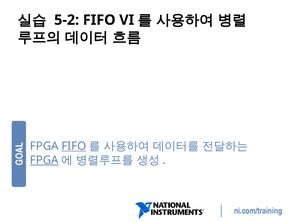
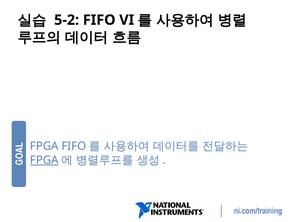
FIFO underline: present -> none (74, 146)
